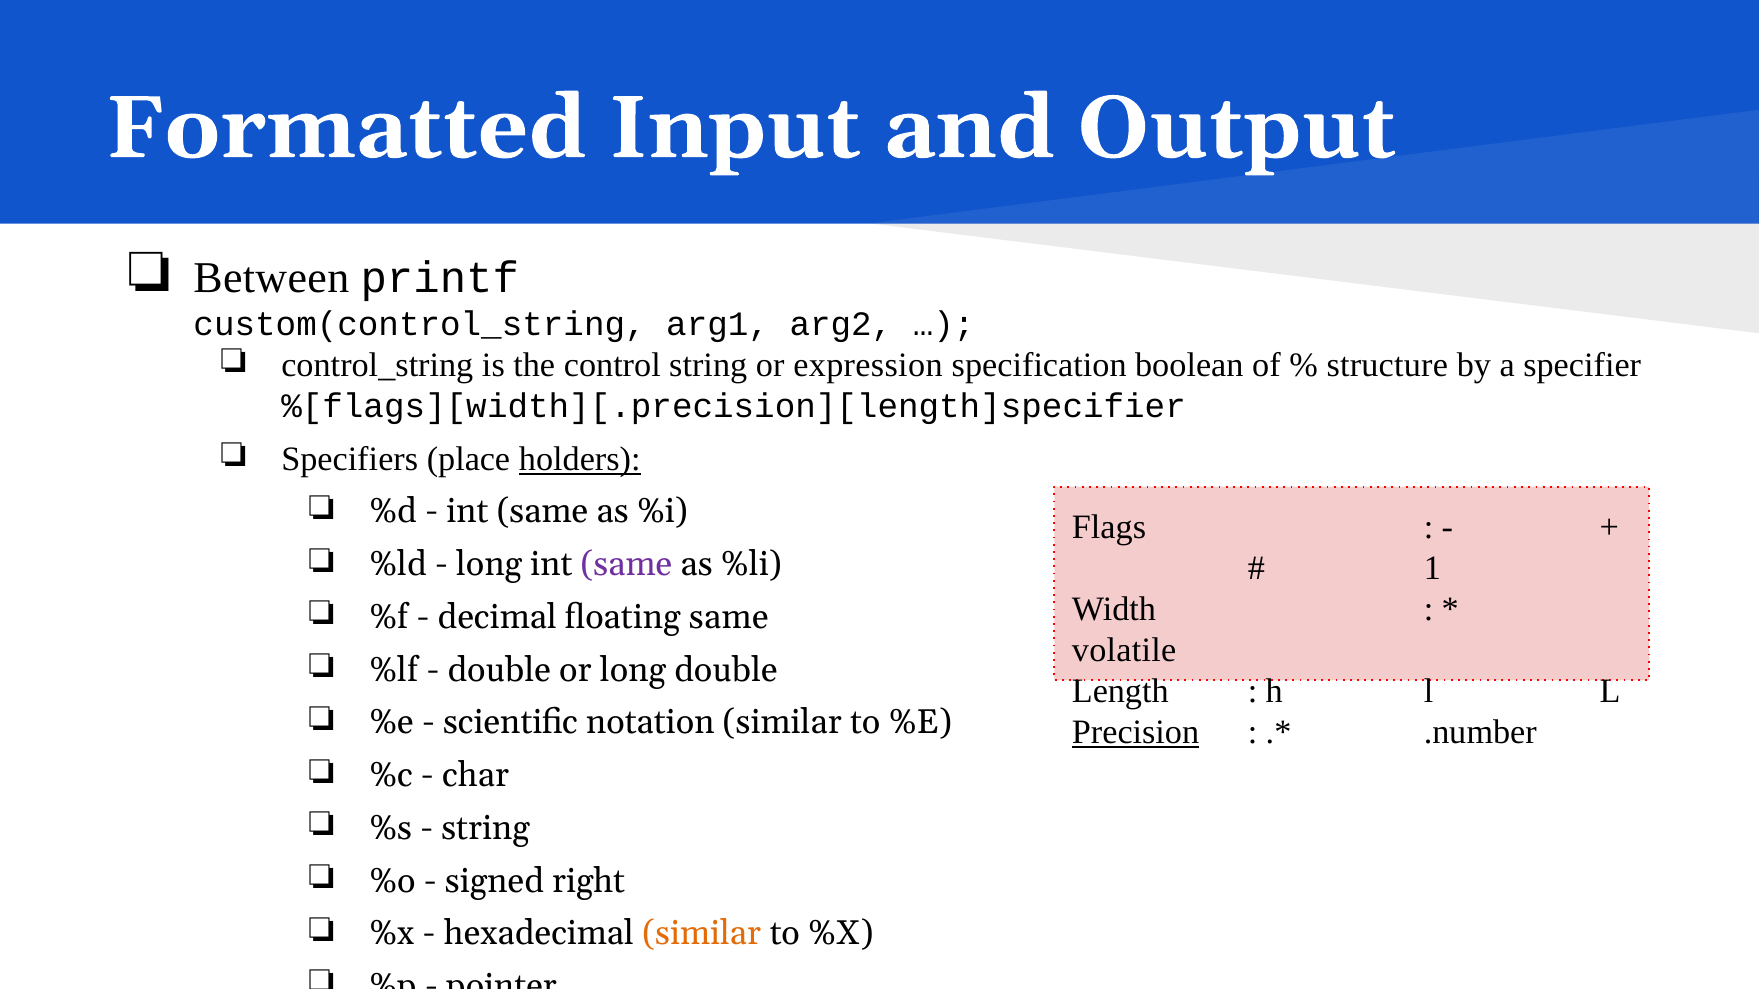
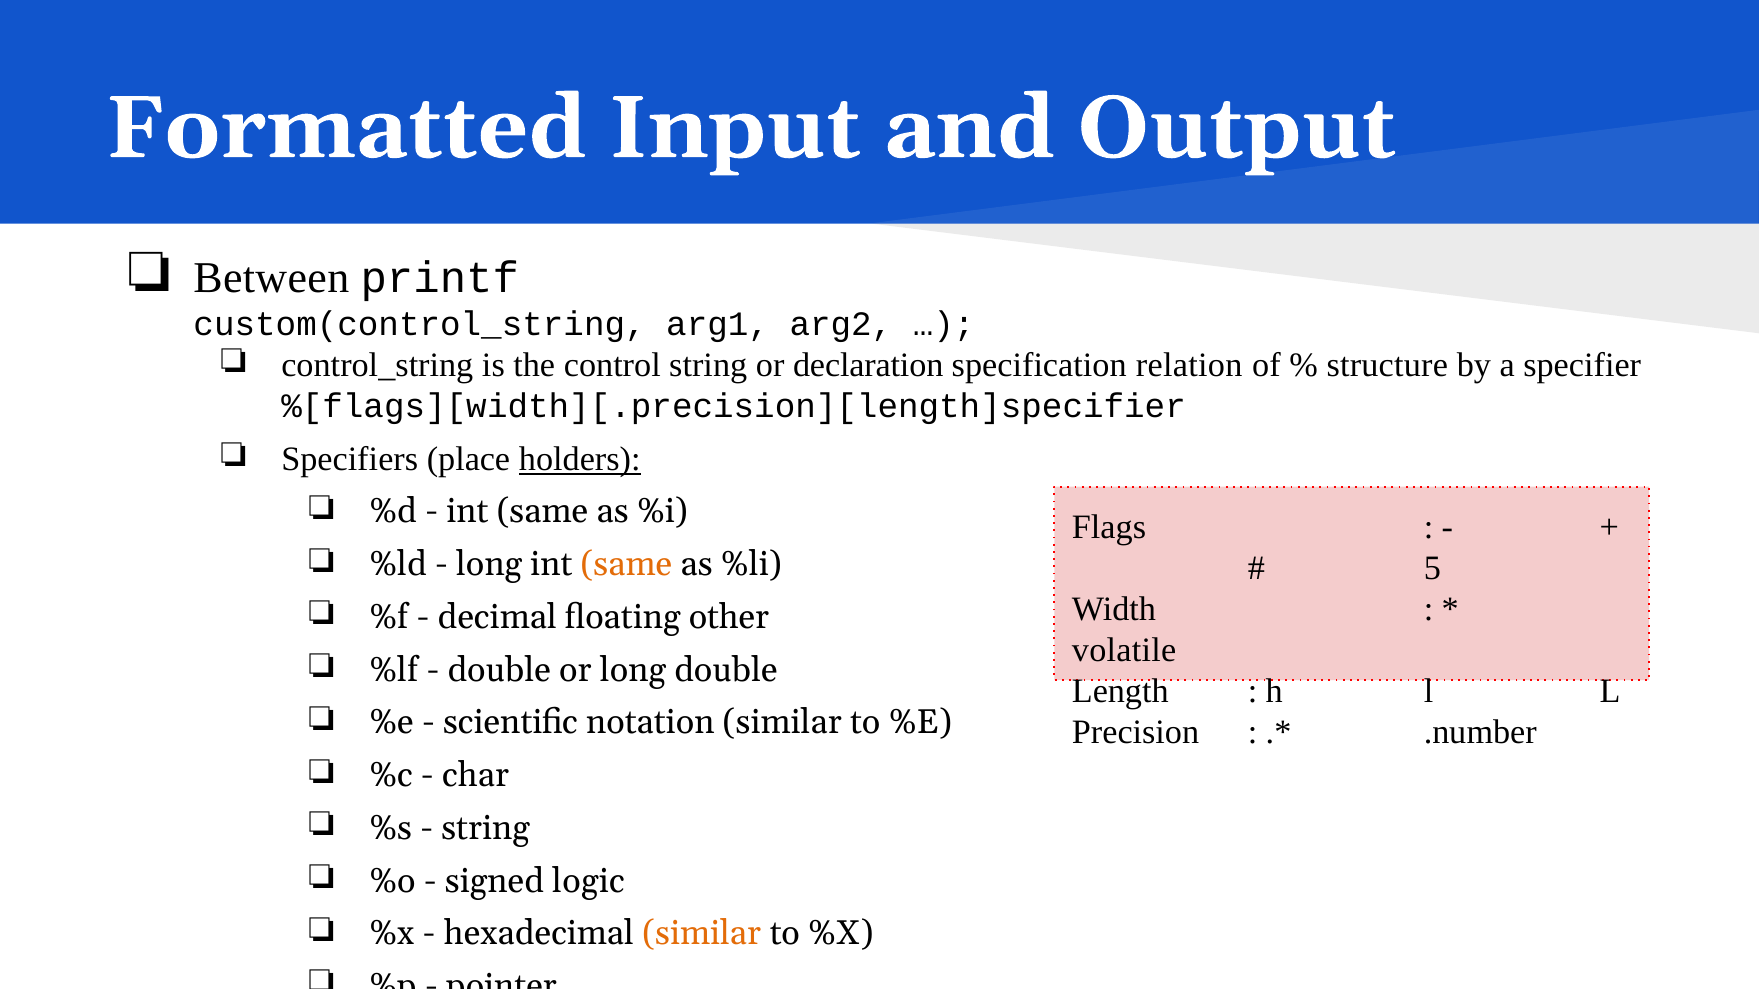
expression: expression -> declaration (868, 365)
boolean: boolean -> relation (1189, 365)
same colour: purple -> orange (626, 565)
1: 1 -> 5 (1432, 568)
floating same: same -> other (729, 617)
Precision underline: present -> none (1136, 733)
right: right -> logic (588, 881)
